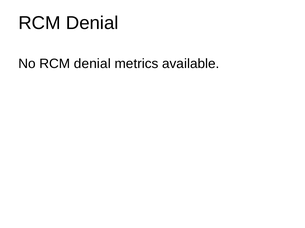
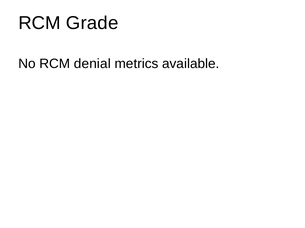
Denial: Denial -> Grade (92, 23)
